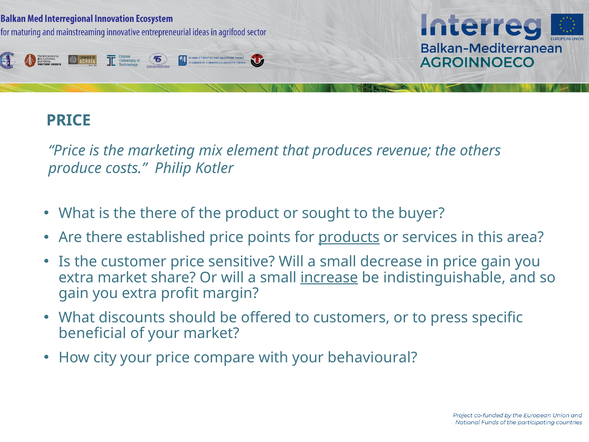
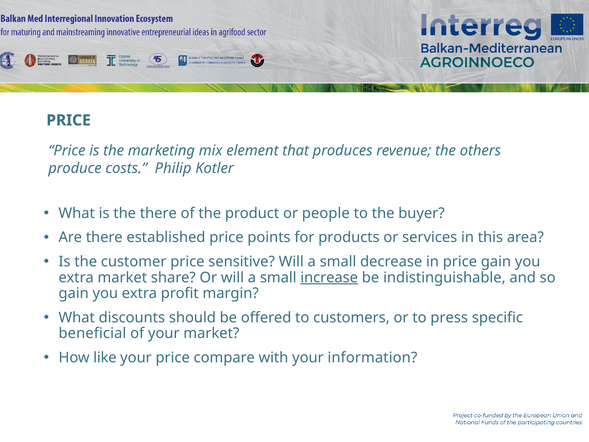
sought: sought -> people (326, 213)
products underline: present -> none (349, 237)
city: city -> like (105, 357)
behavioural: behavioural -> information (372, 357)
